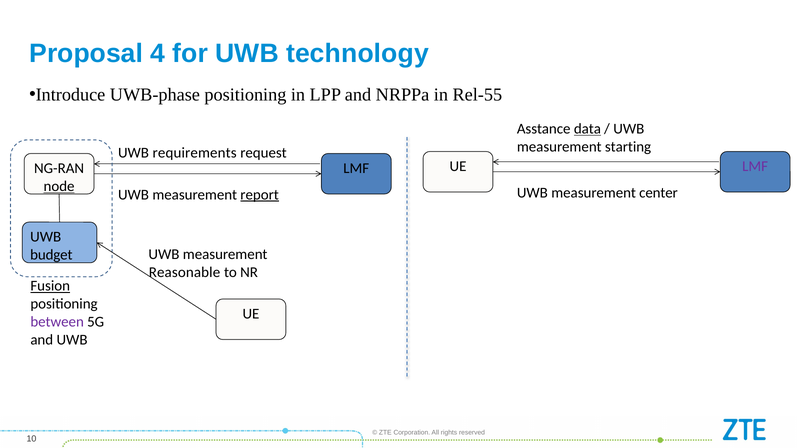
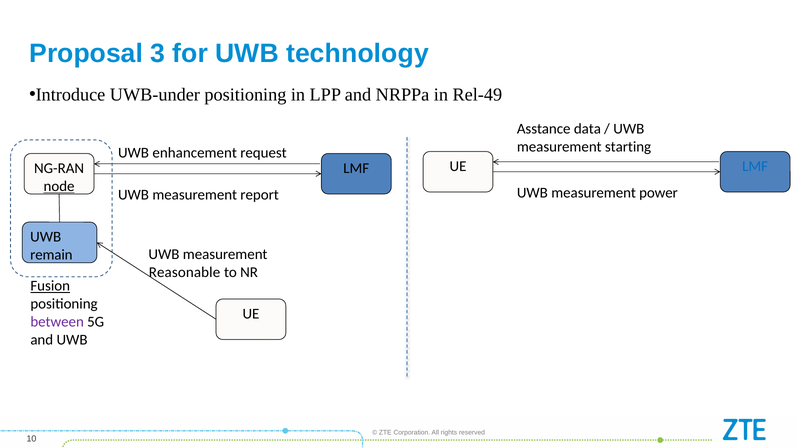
4: 4 -> 3 (158, 54)
UWB-phase: UWB-phase -> UWB-under (155, 95)
Rel-55: Rel-55 -> Rel-49 (477, 95)
data underline: present -> none (587, 129)
requirements: requirements -> enhancement (195, 153)
LMF colour: purple -> blue (755, 167)
center: center -> power (658, 193)
report underline: present -> none (260, 195)
budget: budget -> remain (51, 255)
